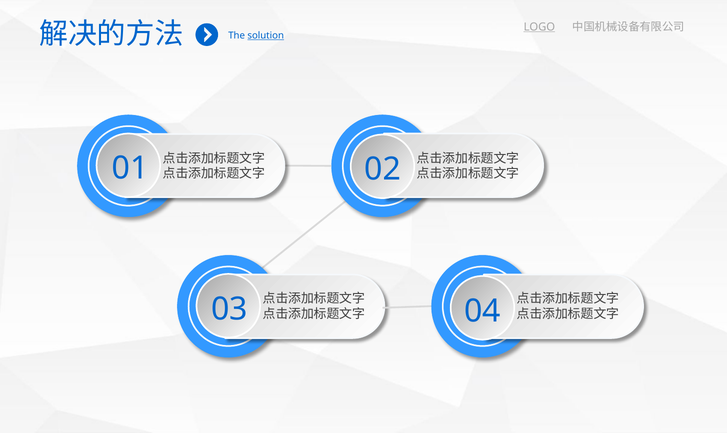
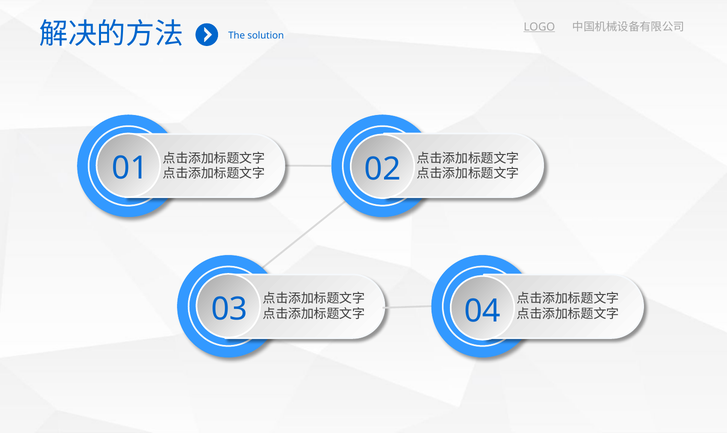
solution underline: present -> none (266, 36)
